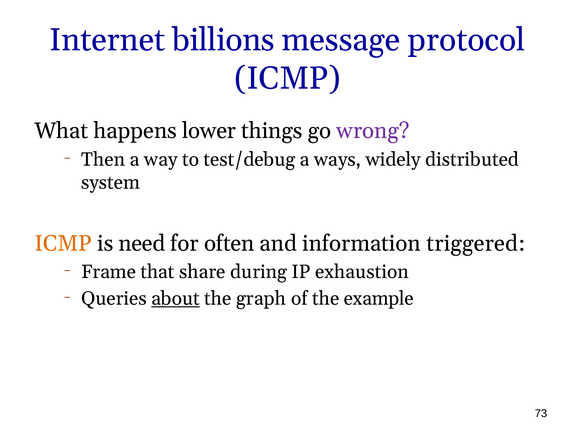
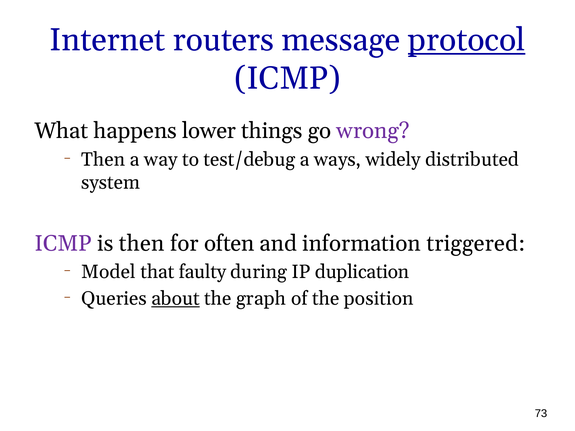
billions: billions -> routers (223, 40)
protocol underline: none -> present (467, 40)
ICMP colour: orange -> purple (63, 243)
is need: need -> then (142, 243)
Frame: Frame -> Model (108, 272)
share: share -> faulty (202, 272)
exhaustion: exhaustion -> duplication (362, 272)
example: example -> position (379, 299)
